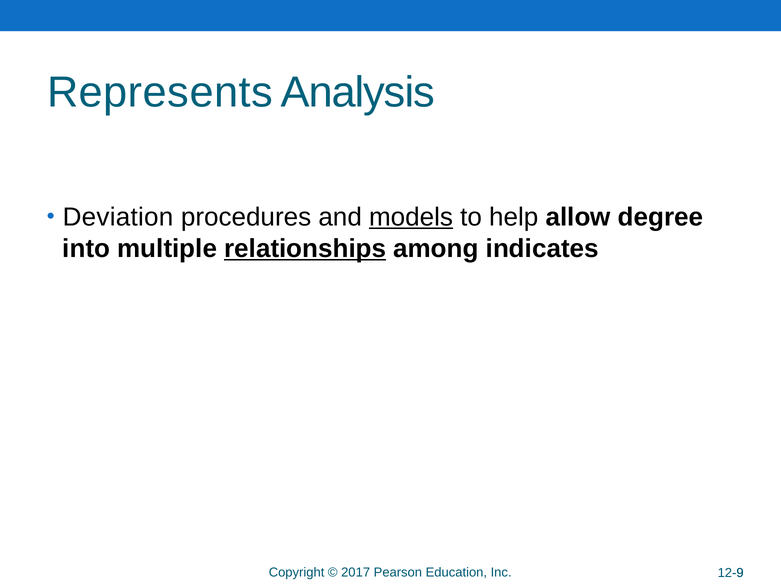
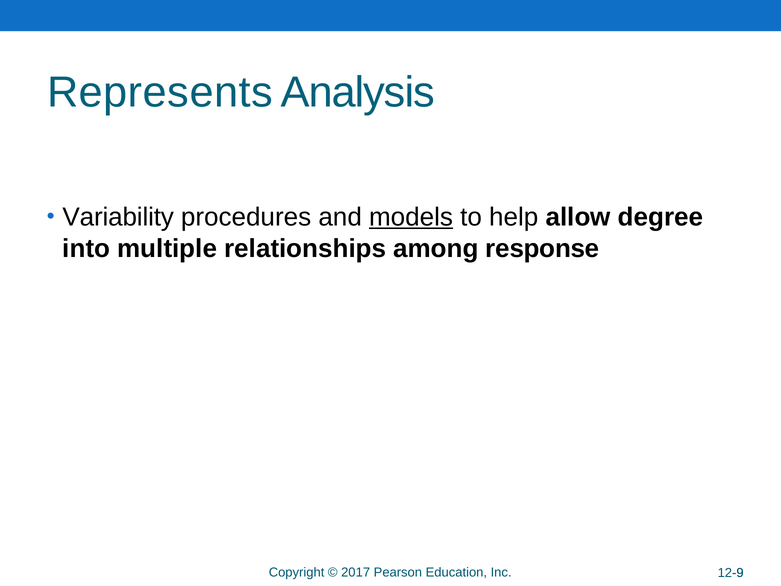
Deviation: Deviation -> Variability (118, 217)
relationships underline: present -> none (305, 248)
indicates: indicates -> response (542, 248)
